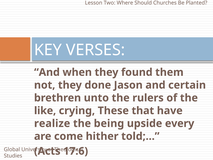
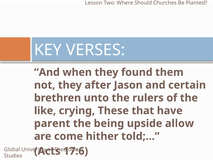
done: done -> after (98, 85)
realize: realize -> parent (52, 123)
every: every -> allow (180, 123)
